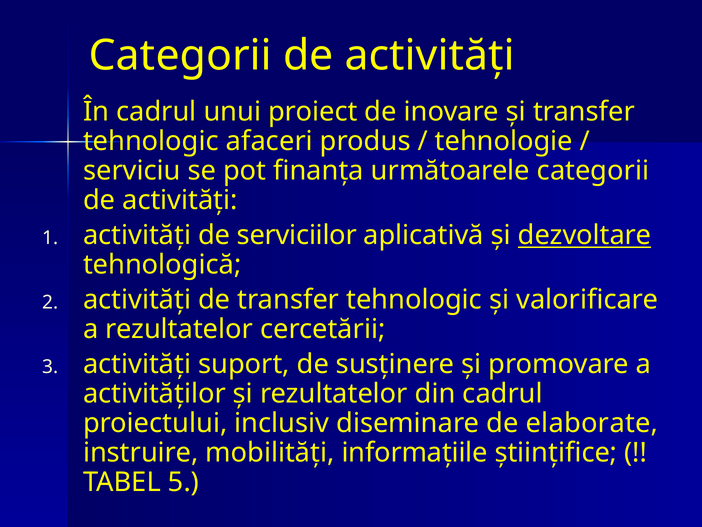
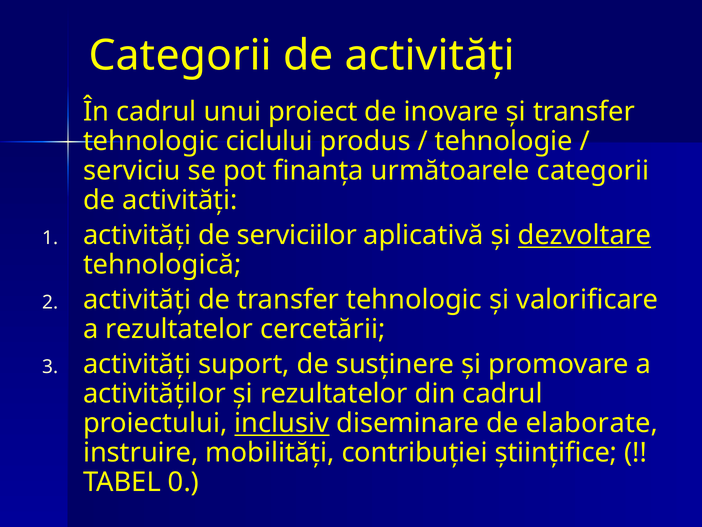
afaceri: afaceri -> ciclului (269, 141)
inclusiv underline: none -> present (282, 423)
informaţiile: informaţiile -> contribuţiei (415, 453)
5: 5 -> 0 (183, 482)
